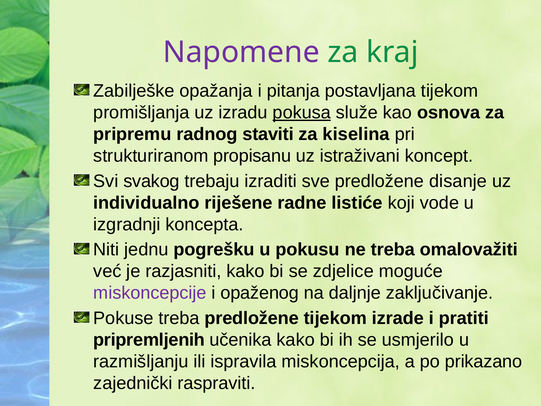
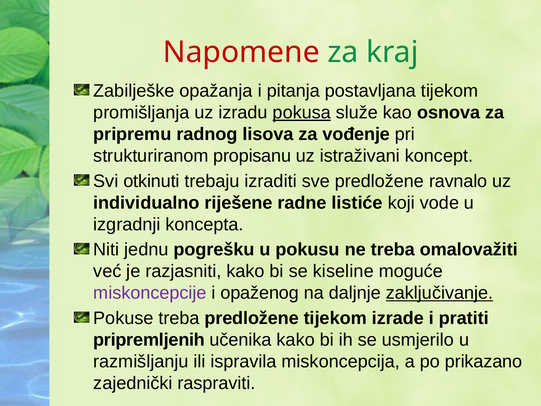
Napomene colour: purple -> red (241, 52)
staviti: staviti -> lisova (268, 134)
kiselina: kiselina -> vođenje (356, 134)
svakog: svakog -> otkinuti (151, 181)
disanje: disanje -> ravnalo (458, 181)
zdjelice: zdjelice -> kiseline (343, 271)
zaključivanje underline: none -> present (440, 293)
